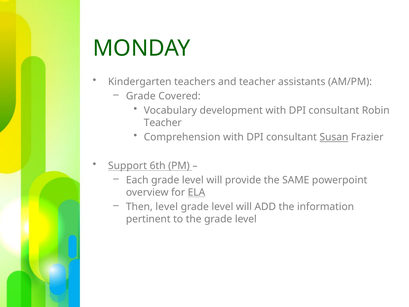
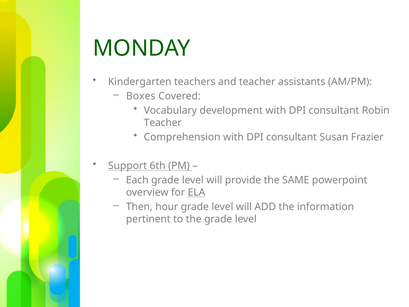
Grade: Grade -> Boxes (141, 96)
Susan underline: present -> none (334, 137)
Then level: level -> hour (167, 207)
